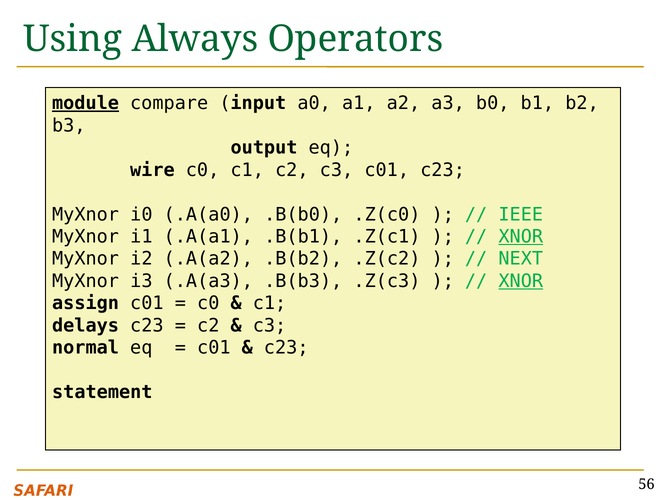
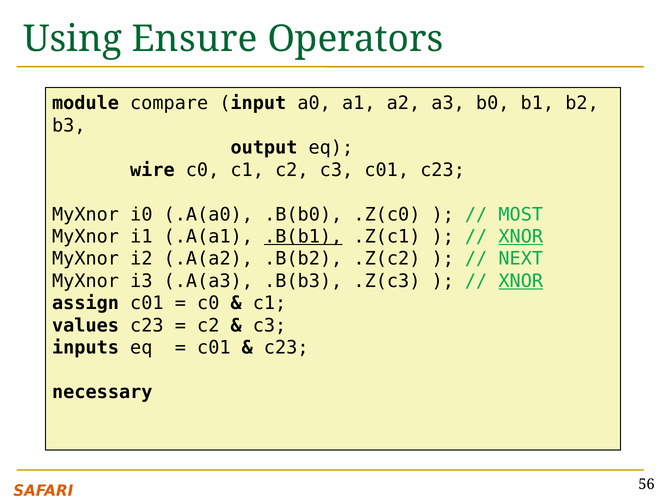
Always: Always -> Ensure (195, 39)
module underline: present -> none (86, 103)
IEEE: IEEE -> MOST (521, 214)
.B(b1 underline: none -> present (303, 236)
delays: delays -> values (86, 325)
normal: normal -> inputs (86, 347)
statement: statement -> necessary (102, 392)
